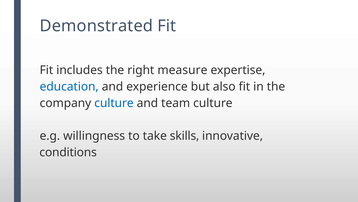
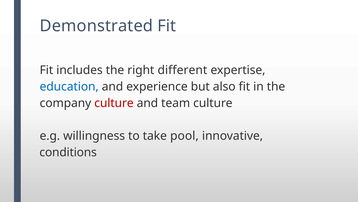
measure: measure -> different (182, 70)
culture colour: blue -> red (114, 103)
skills: skills -> pool (184, 136)
